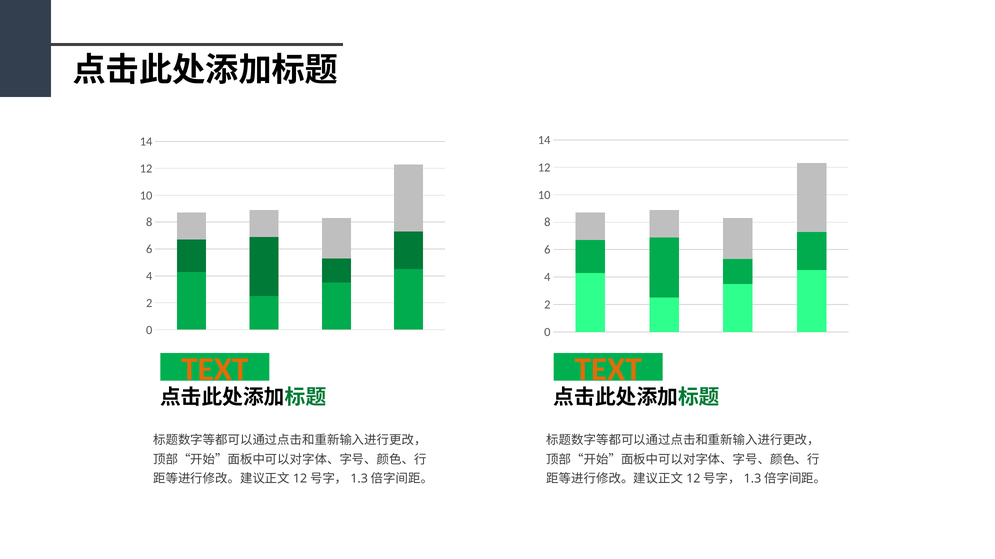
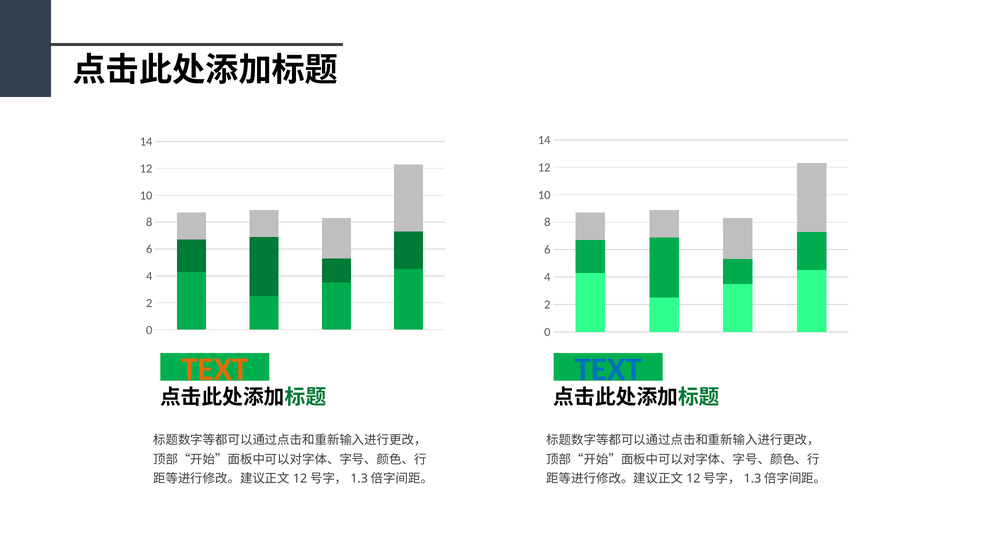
TEXT colour: orange -> blue (608, 370)
